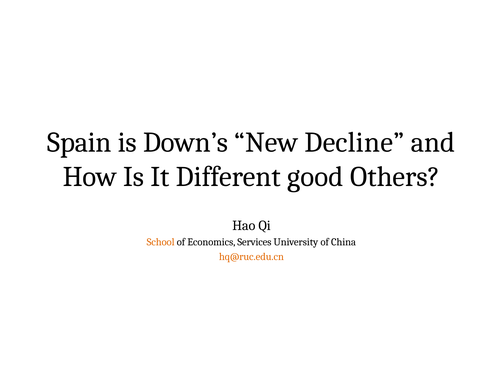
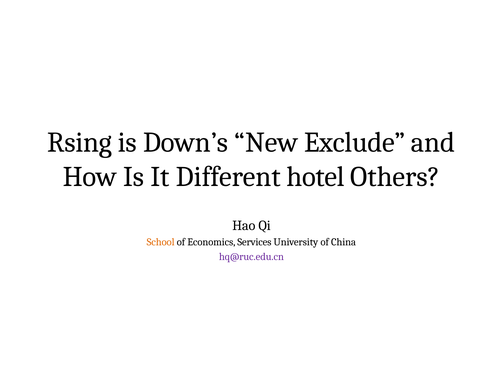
Spain: Spain -> Rsing (79, 142)
Decline: Decline -> Exclude (355, 142)
good: good -> hotel (316, 177)
hq@ruc.edu.cn colour: orange -> purple (251, 257)
